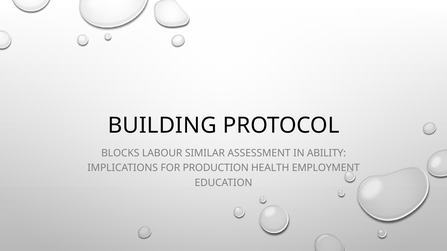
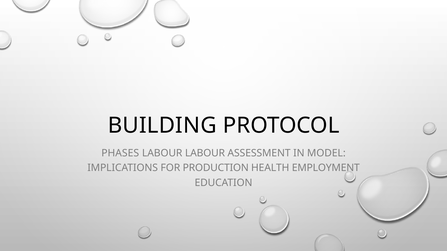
BLOCKS: BLOCKS -> PHASES (120, 153)
LABOUR SIMILAR: SIMILAR -> LABOUR (205, 153)
ABILITY: ABILITY -> MODEL (326, 153)
